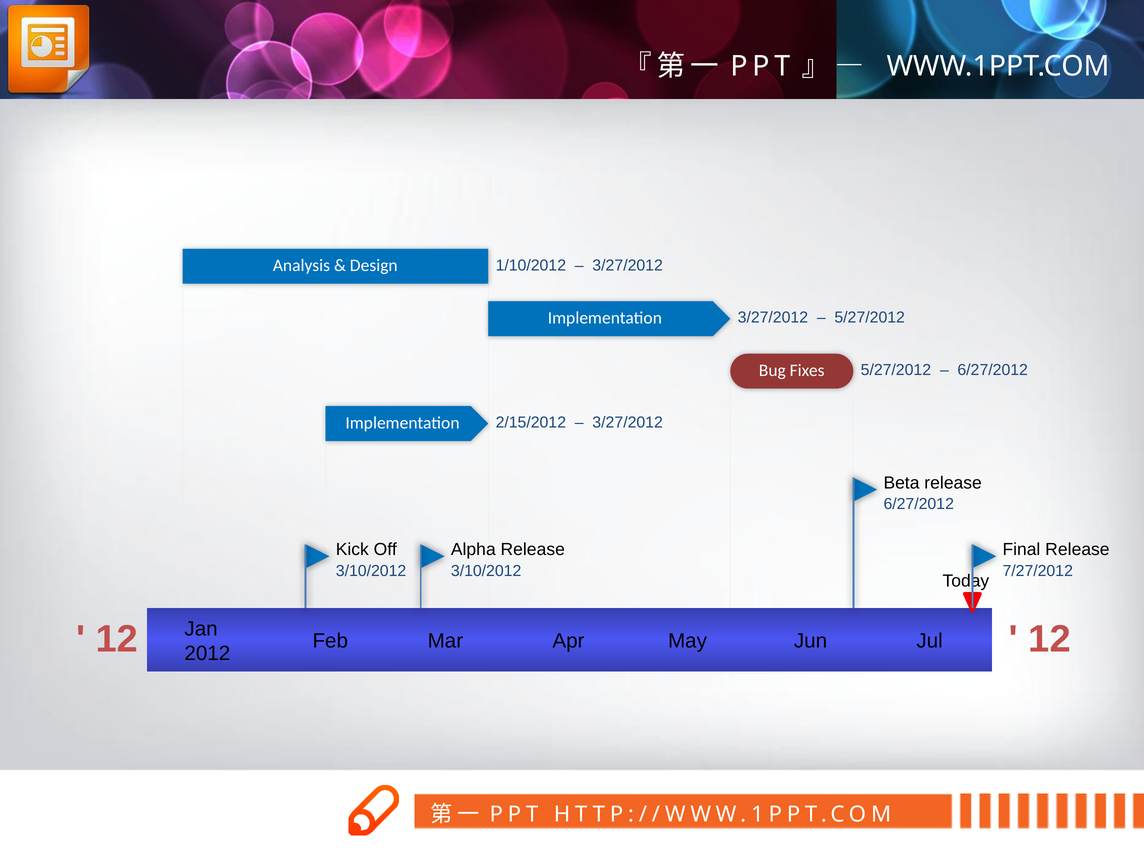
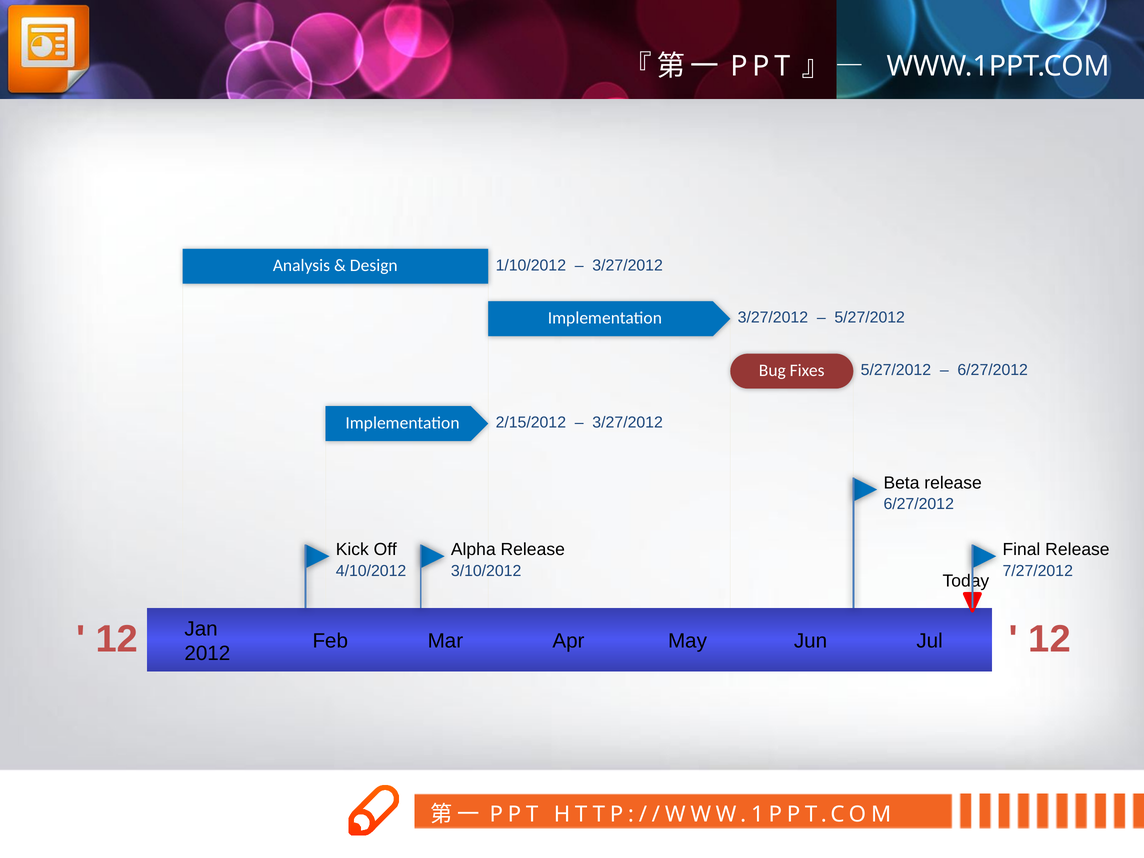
3/10/2012: 3/10/2012 -> 4/10/2012 (371, 571)
